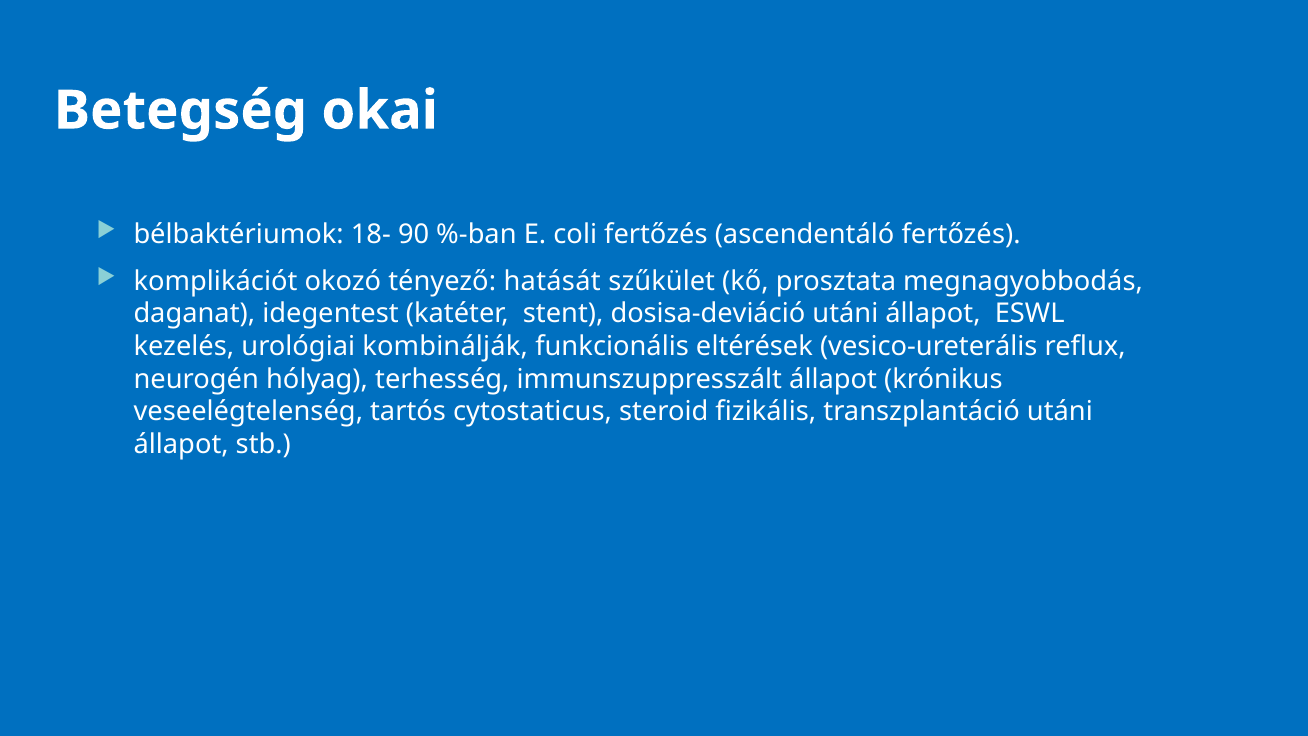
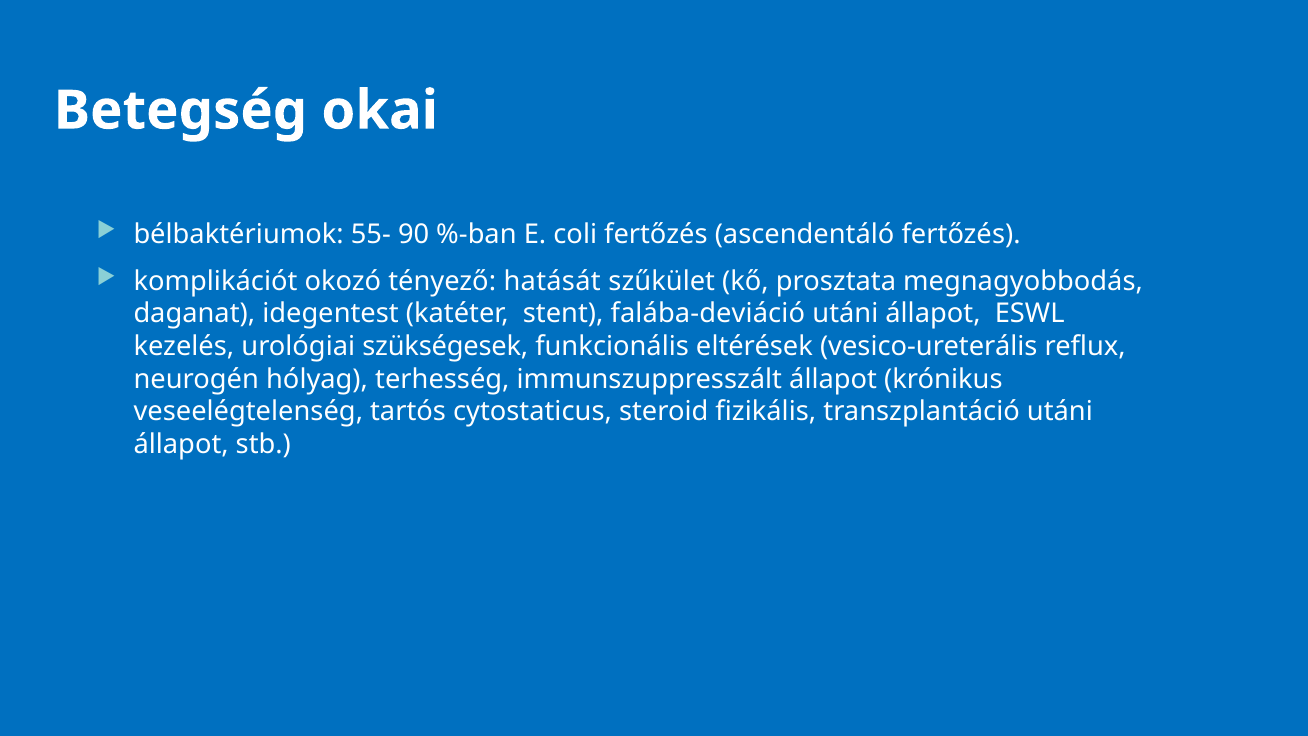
18-: 18- -> 55- (371, 235)
dosisa-deviáció: dosisa-deviáció -> falába-deviáció (708, 314)
kombinálják: kombinálják -> szükségesek (445, 346)
